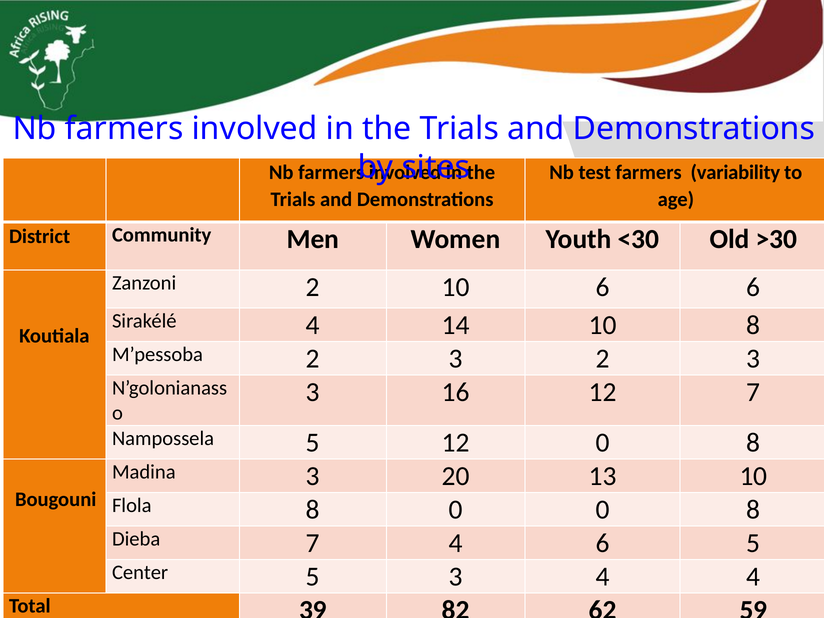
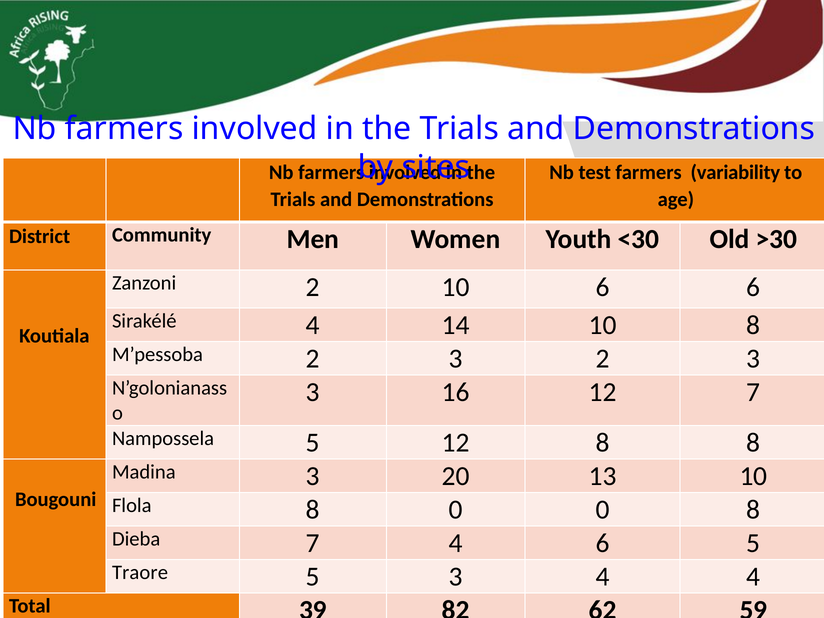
12 0: 0 -> 8 (602, 442)
Center: Center -> Traore (140, 572)
